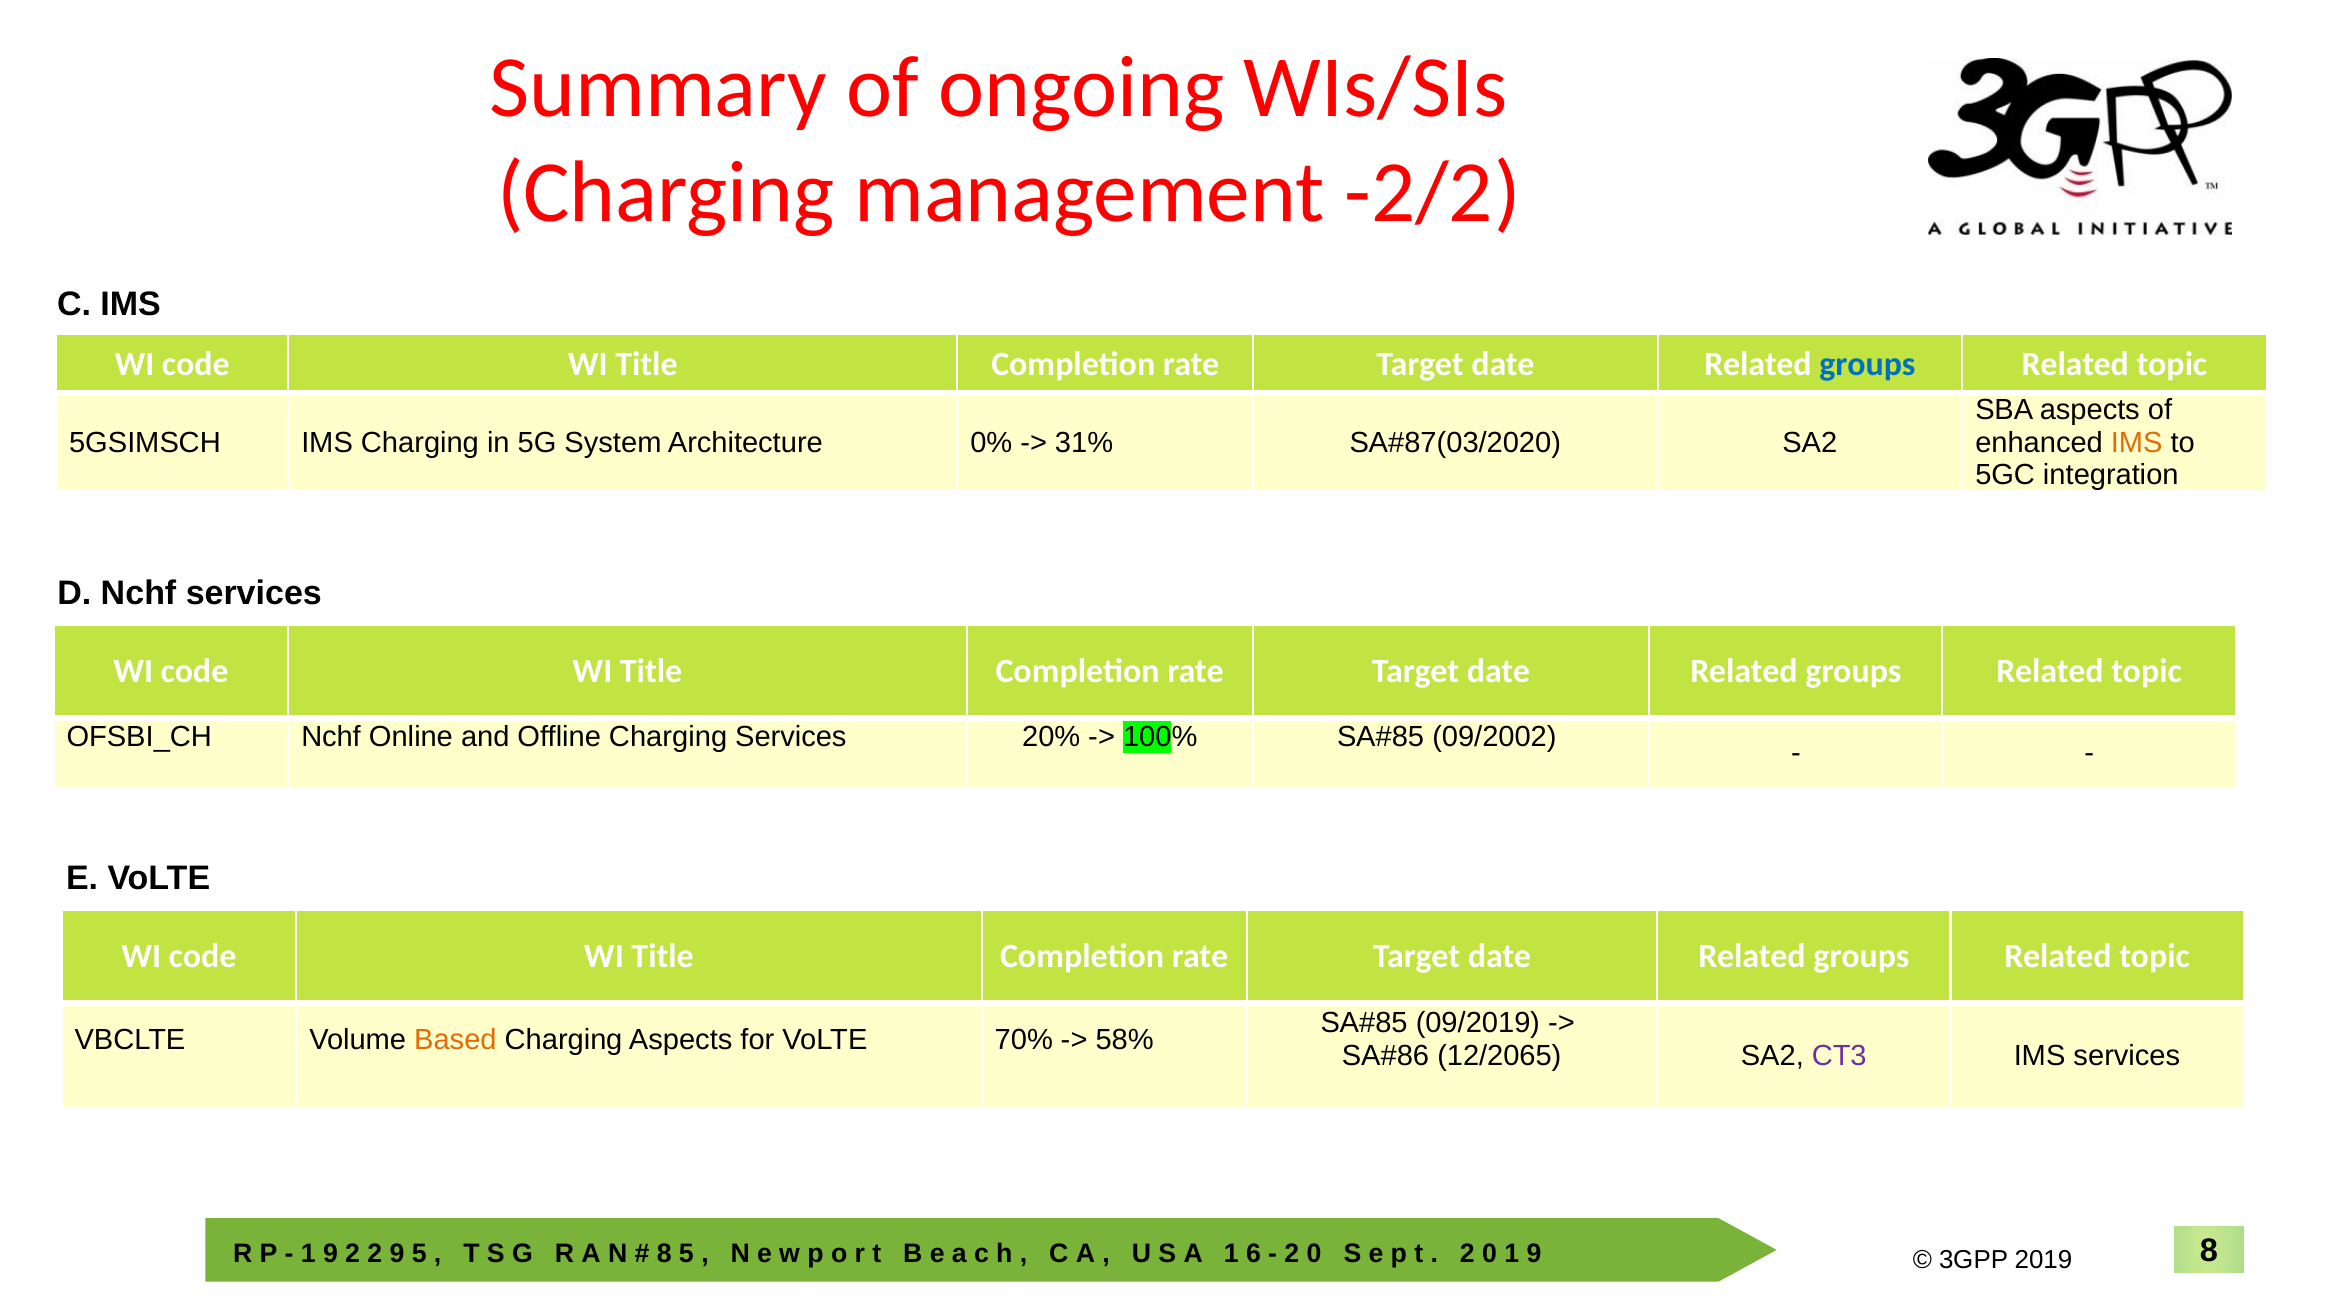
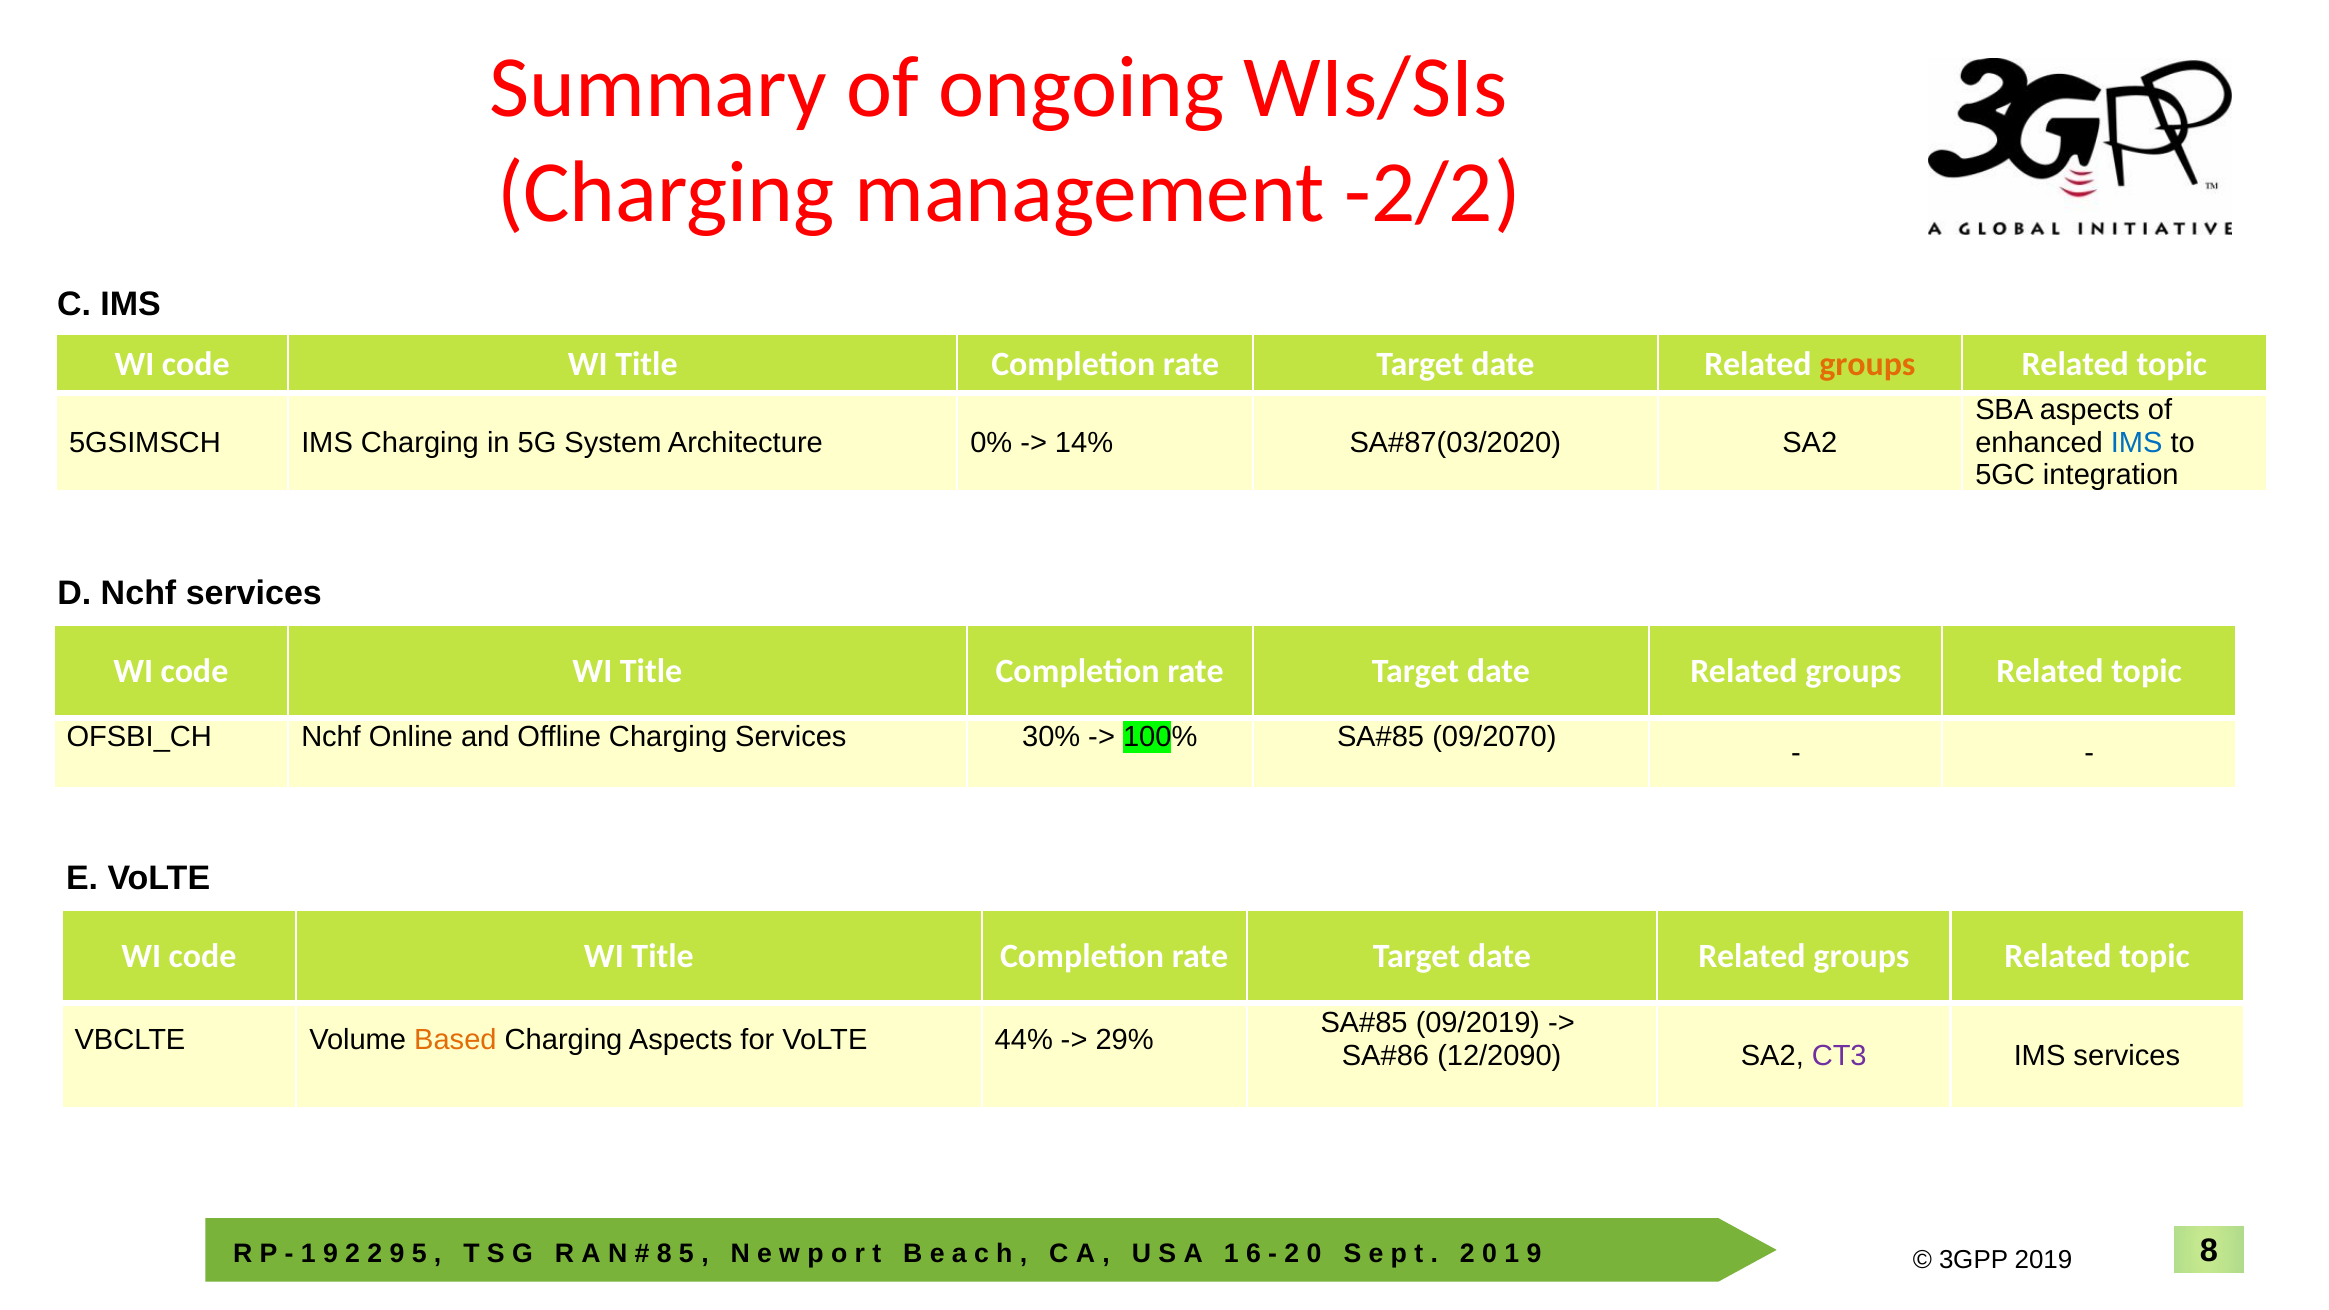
groups colour: blue -> orange (1867, 364)
31%: 31% -> 14% (1084, 442)
IMS colour: orange -> blue (2137, 442)
20%: 20% -> 30% (1051, 737)
09/2002: 09/2002 -> 09/2070 (1494, 737)
70%: 70% -> 44% (1024, 1040)
58%: 58% -> 29% (1125, 1040)
12/2065: 12/2065 -> 12/2090 (1499, 1056)
